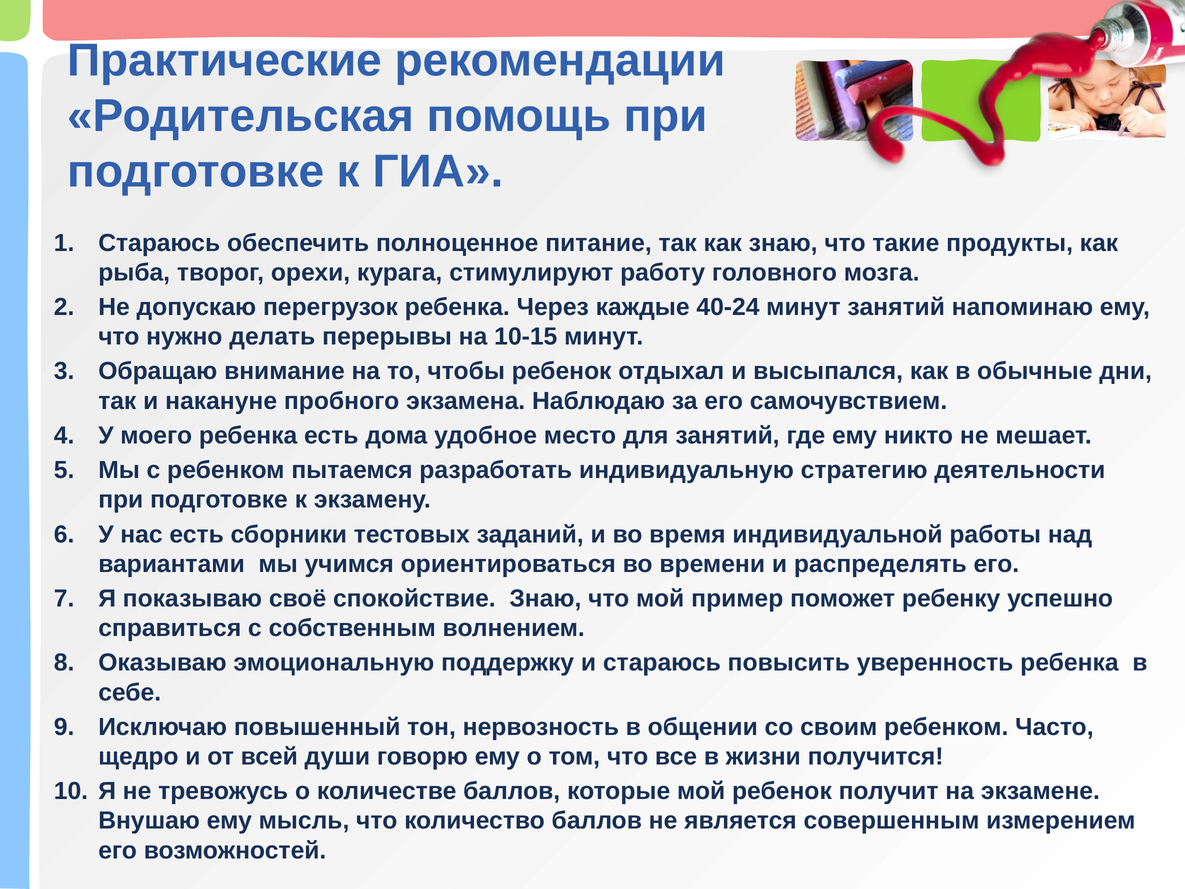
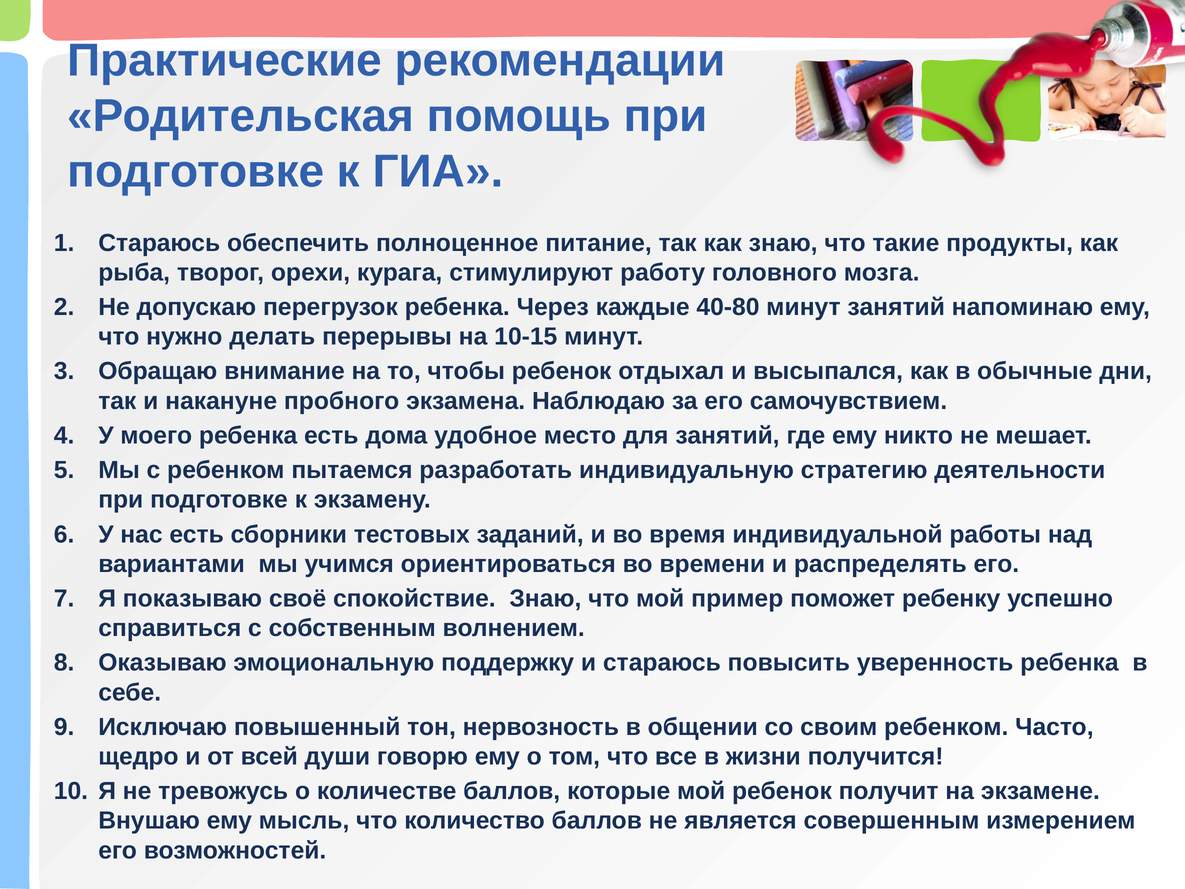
40-24: 40-24 -> 40-80 (728, 307)
